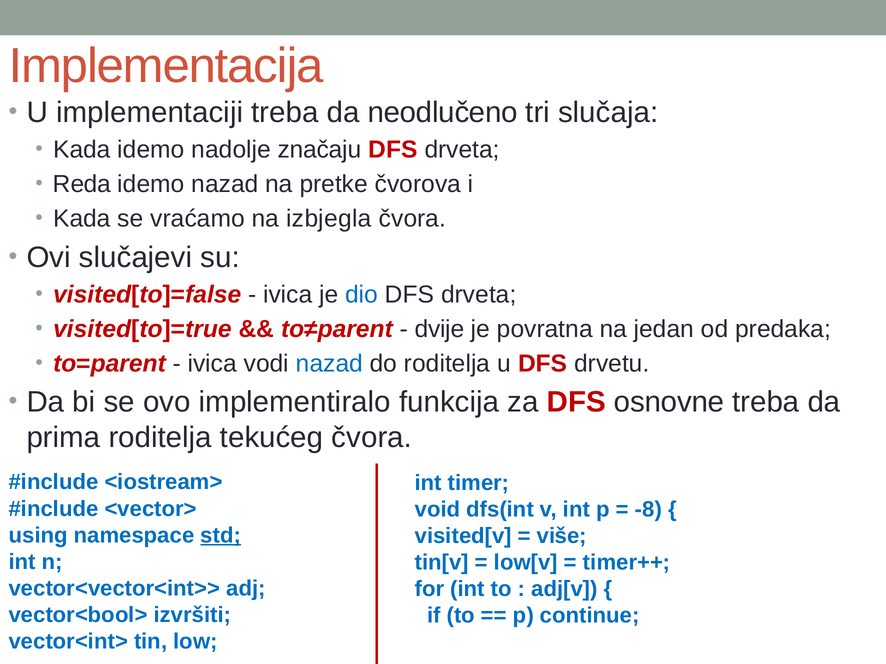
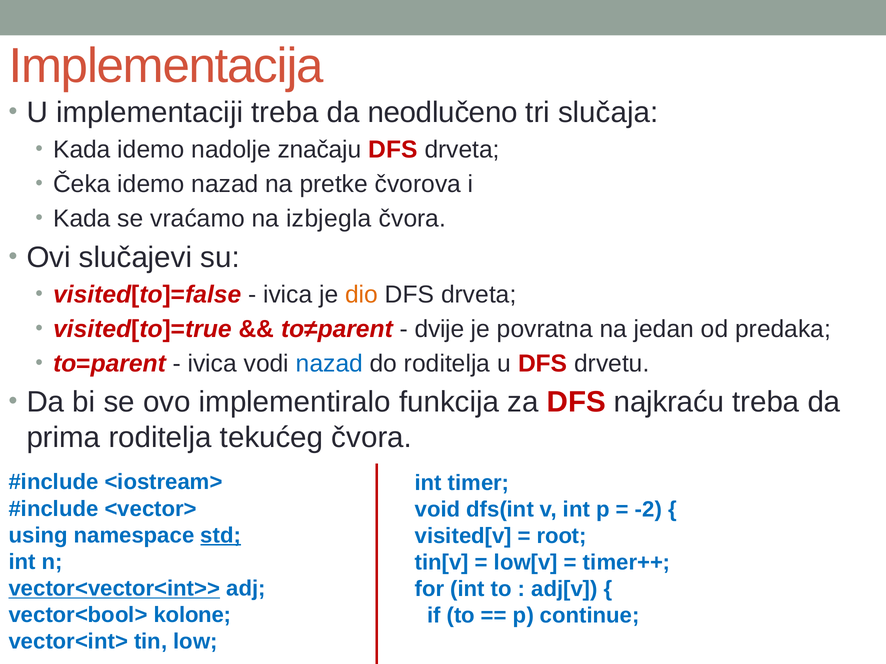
Reda: Reda -> Čeka (82, 184)
dio colour: blue -> orange (362, 295)
osnovne: osnovne -> najkraću (669, 402)
-8: -8 -> -2 (648, 510)
više: više -> root (562, 536)
vector<vector<int>> underline: none -> present (114, 589)
izvršiti: izvršiti -> kolone (192, 615)
